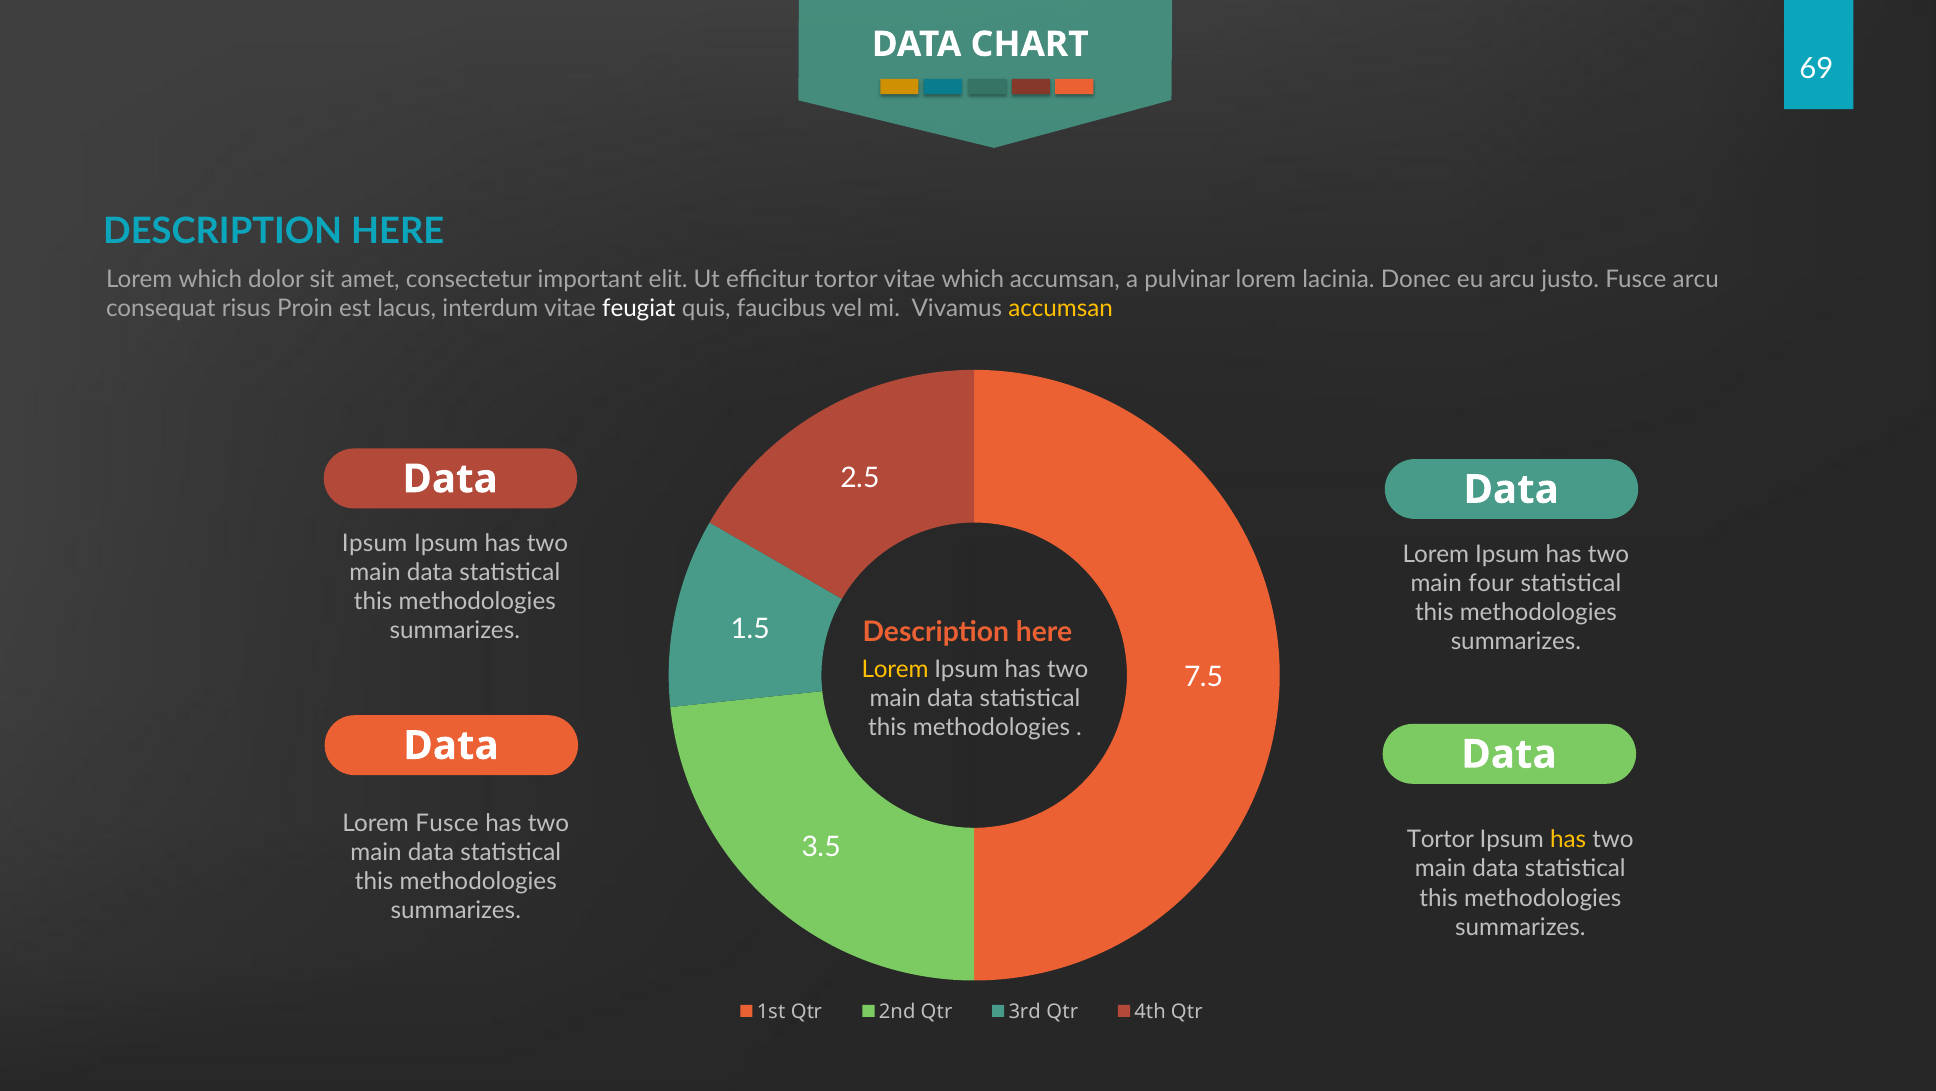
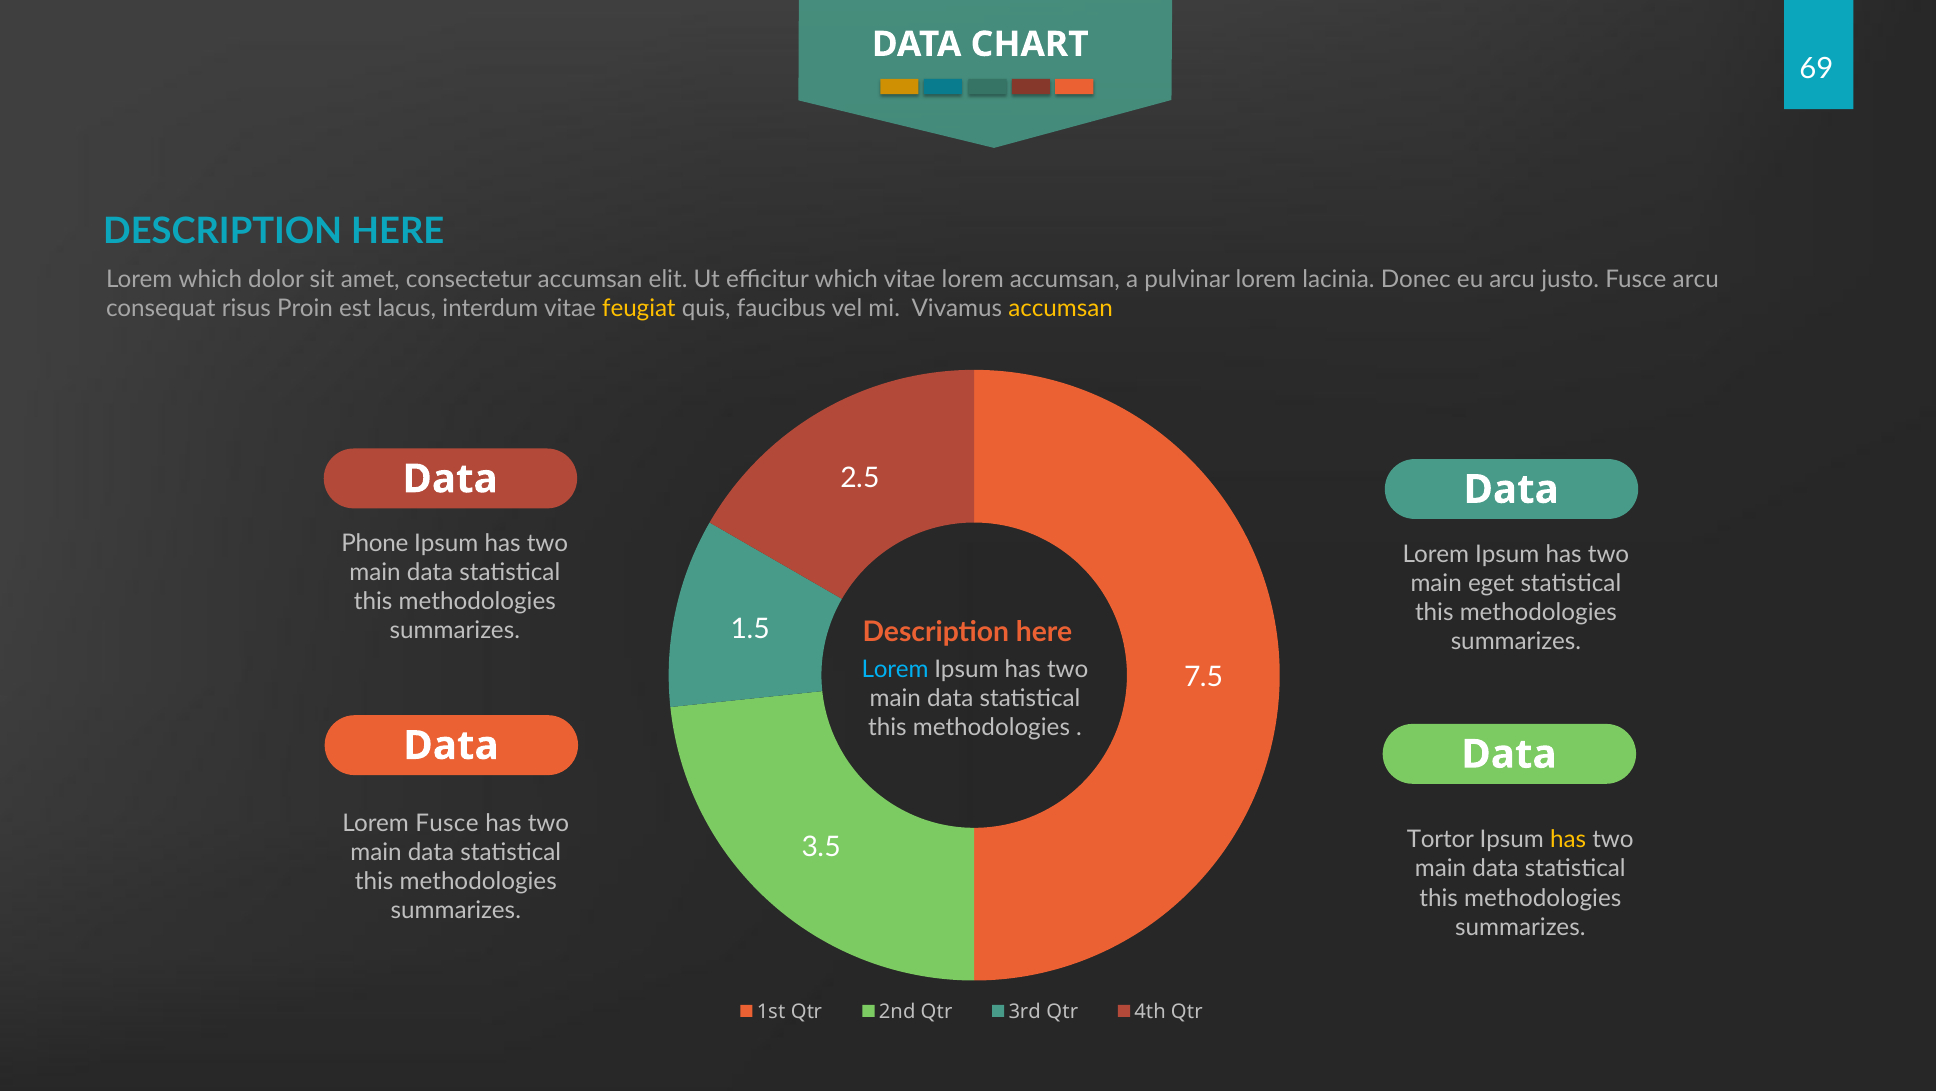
consectetur important: important -> accumsan (590, 280)
efficitur tortor: tortor -> which (846, 280)
vitae which: which -> lorem (973, 280)
feugiat colour: white -> yellow (639, 309)
Ipsum: Ipsum -> Phone (375, 544)
four: four -> eget (1491, 584)
Lorem colour: yellow -> light blue (895, 670)
